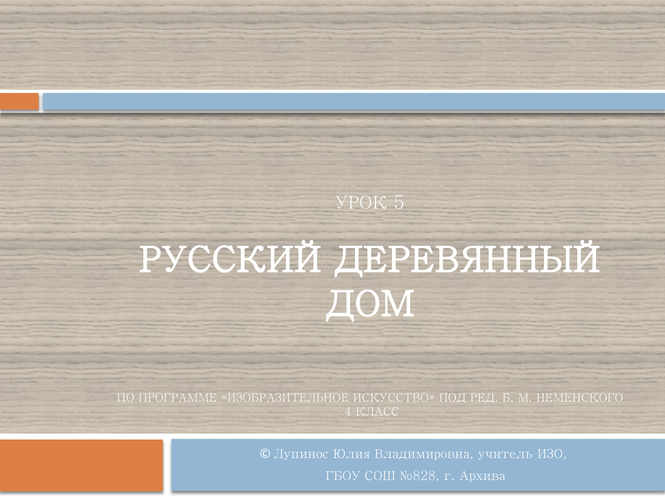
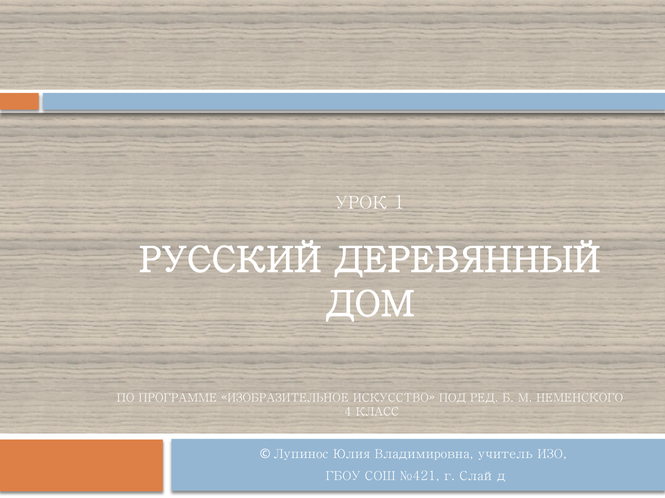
5: 5 -> 1 (399, 203)
№828: №828 -> №421 (420, 477)
Архива: Архива -> Слайд (482, 477)
